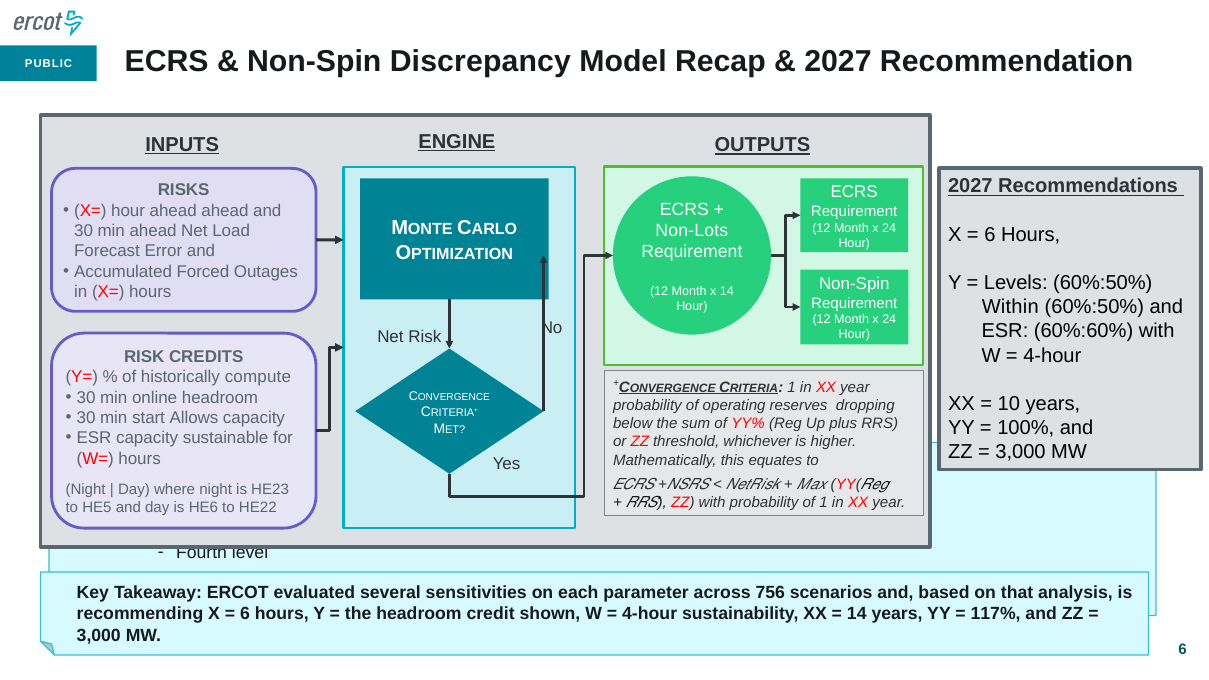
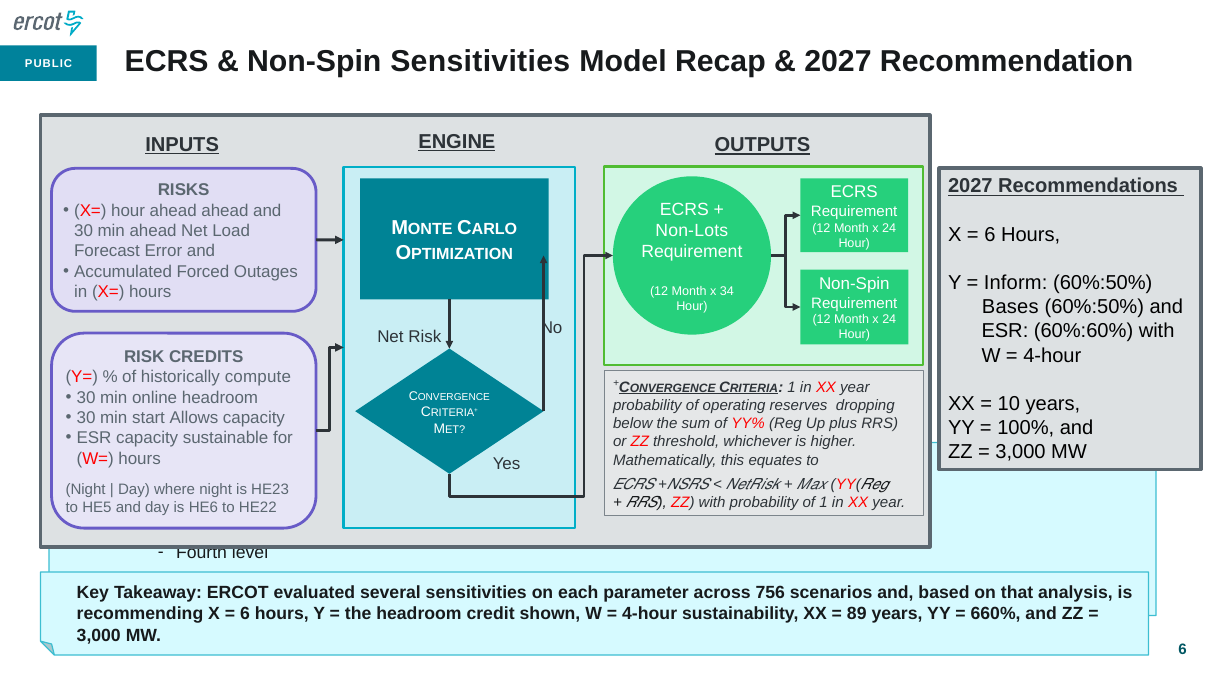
Non-Spin Discrepancy: Discrepancy -> Sensitivities (480, 61)
Levels: Levels -> Inform (1016, 283)
x 14: 14 -> 34 (727, 291)
Within: Within -> Bases (1010, 307)
14: 14 -> 89 (857, 614)
117%: 117% -> 660% (996, 614)
